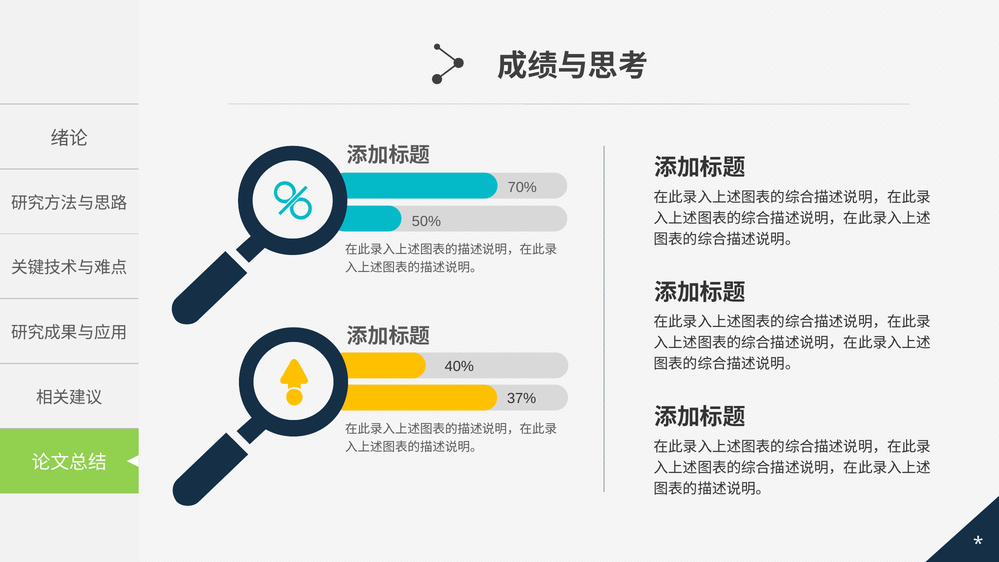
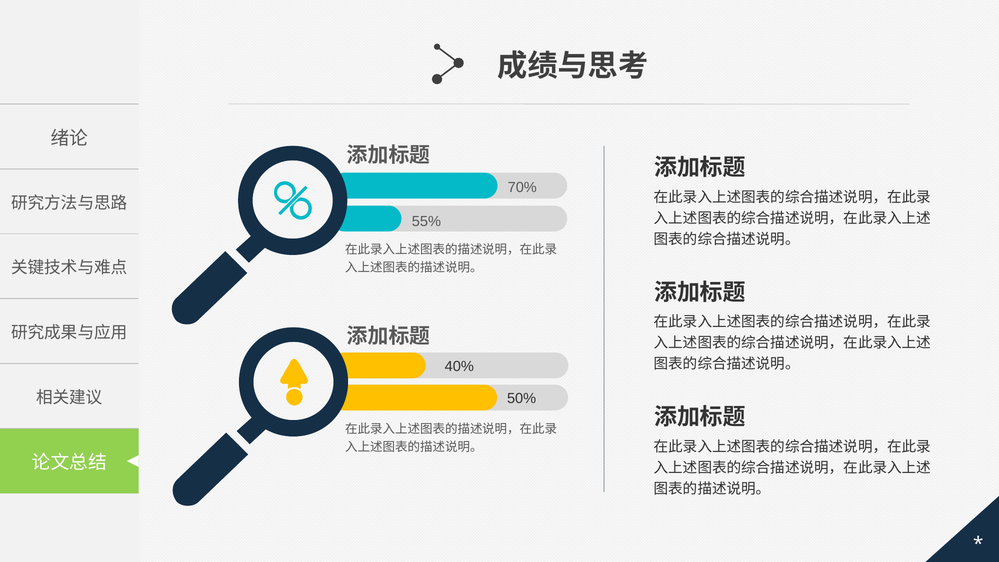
50%: 50% -> 55% (426, 221)
37%: 37% -> 50% (522, 399)
